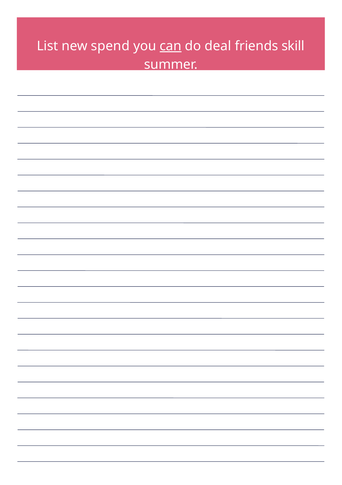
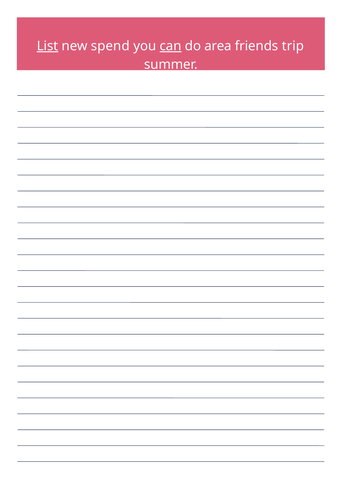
List underline: none -> present (48, 46)
deal: deal -> area (218, 46)
skill: skill -> trip (293, 46)
